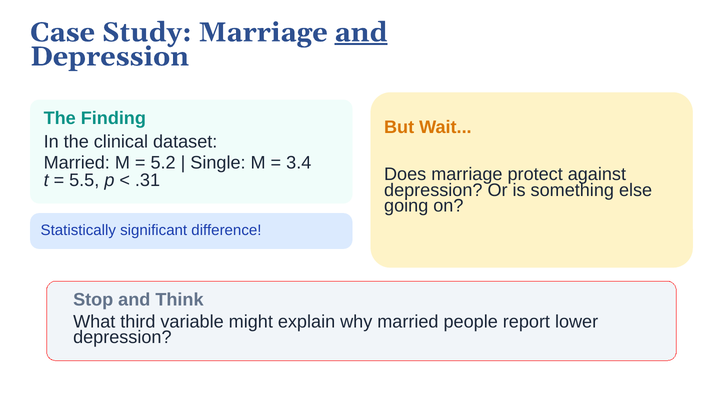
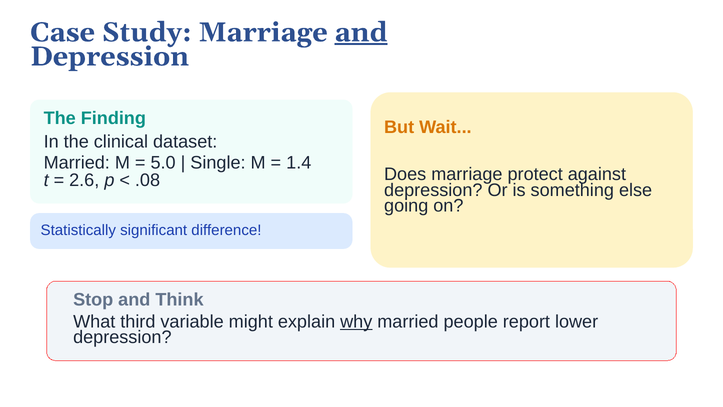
5.2: 5.2 -> 5.0 (163, 162)
3.4: 3.4 -> 1.4 (299, 162)
5.5: 5.5 -> 2.6 (84, 180)
.31: .31 -> .08 (148, 180)
why underline: none -> present (356, 321)
